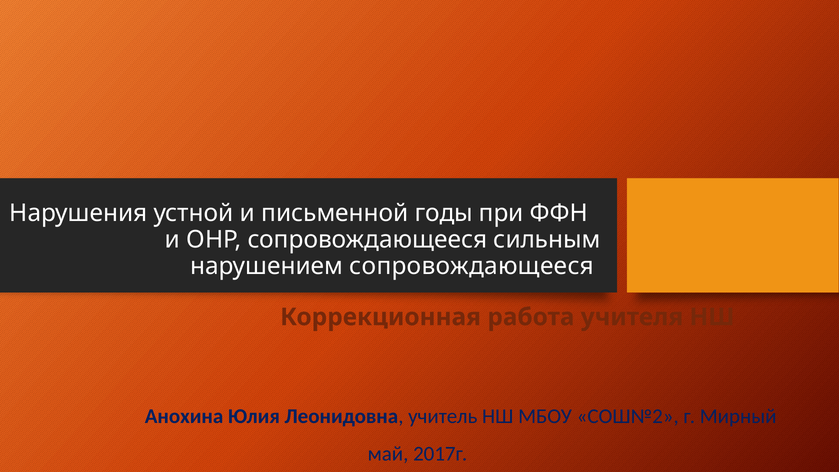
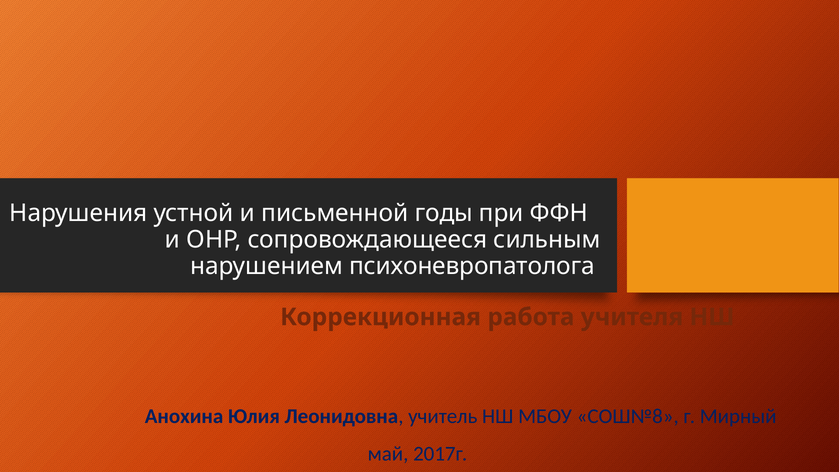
нарушением сопровождающееся: сопровождающееся -> психоневропатолога (472, 266)
СОШ№2: СОШ№2 -> СОШ№8 (628, 416)
